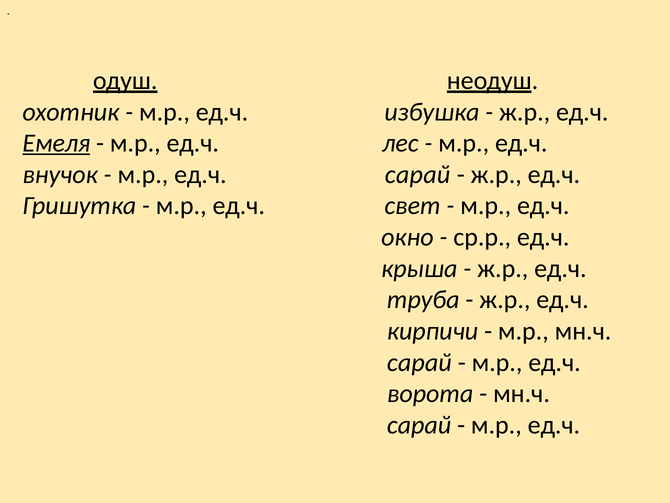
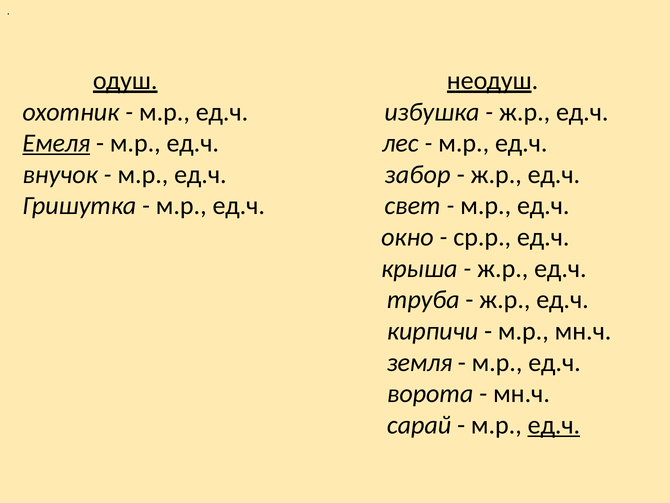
ед.ч сарай: сарай -> забор (418, 174)
сарай: сарай -> земля (420, 362)
ед.ч underline: none -> present (554, 425)
